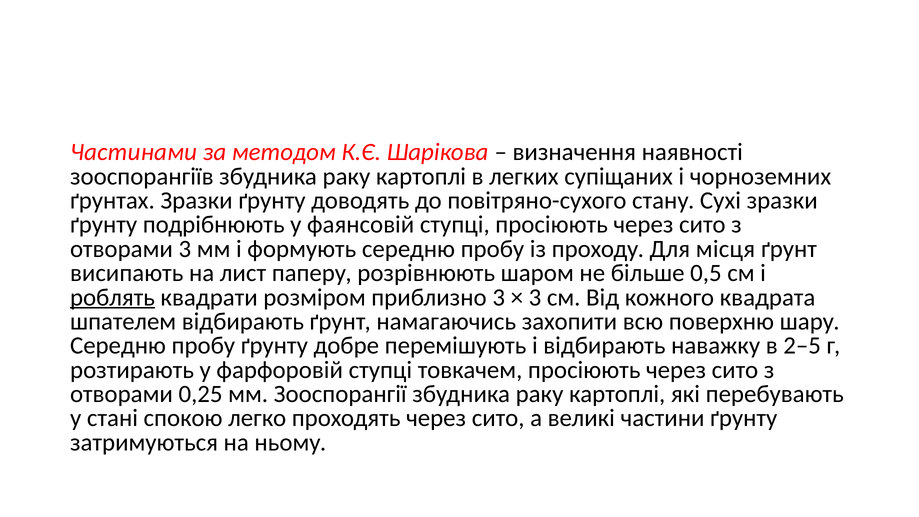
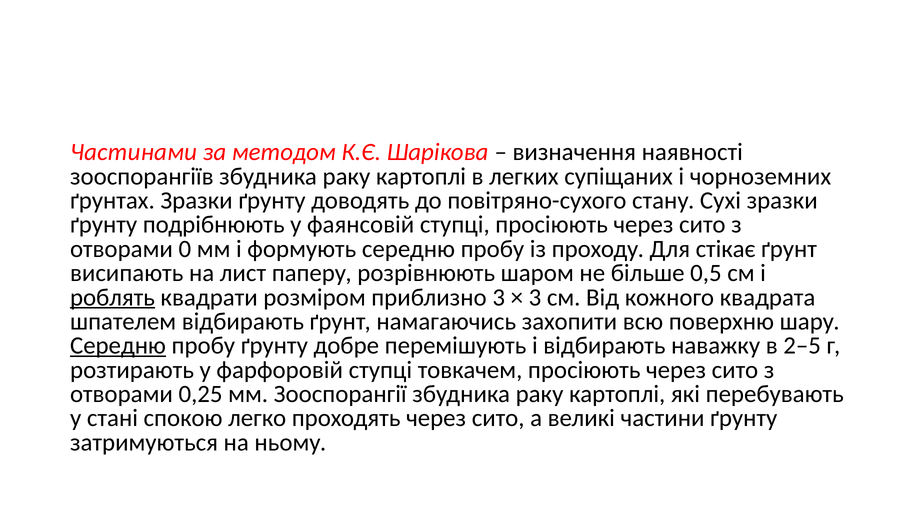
отворами 3: 3 -> 0 (185, 249)
місця: місця -> стікає (726, 249)
Середню underline: none -> present (118, 346)
